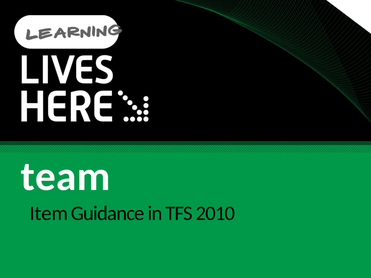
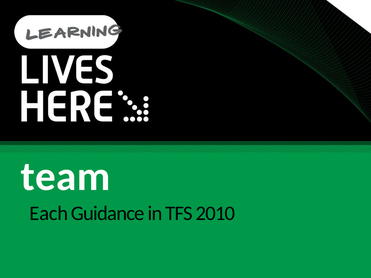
Item: Item -> Each (49, 214)
